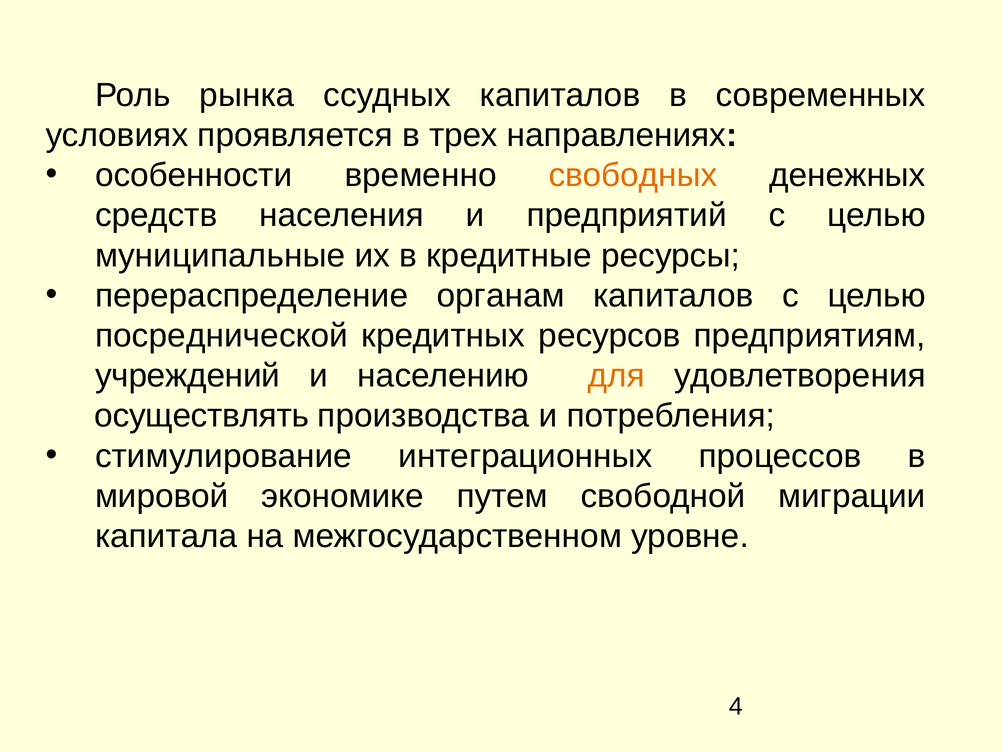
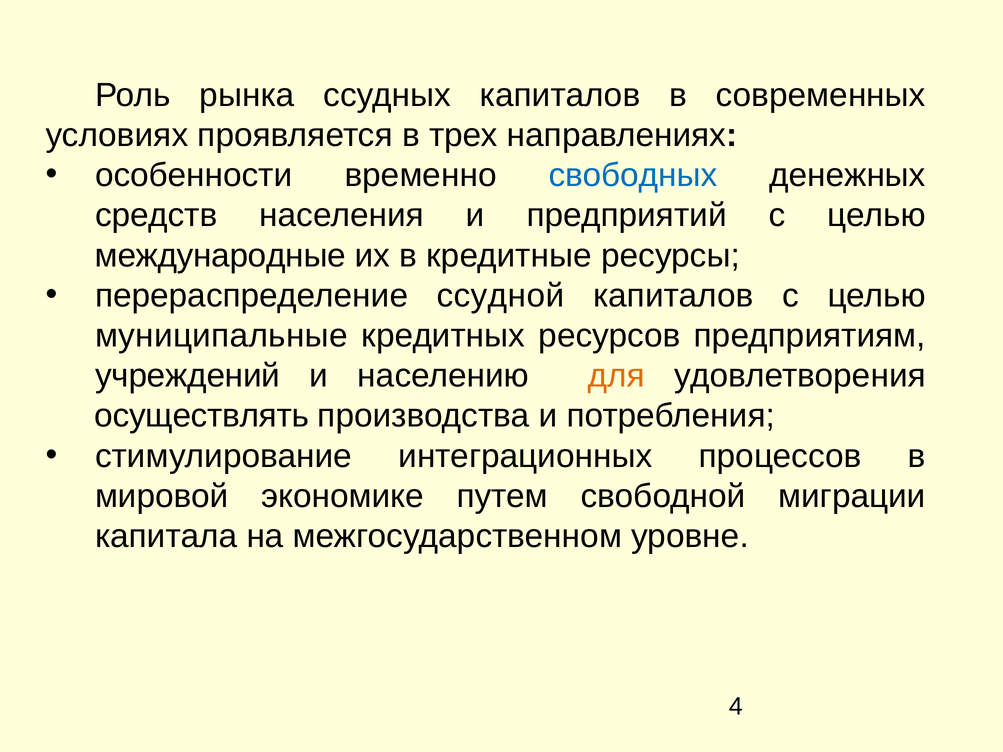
свободных colour: orange -> blue (633, 175)
муниципальные: муниципальные -> международные (220, 256)
органам: органам -> ссудной (500, 296)
посреднической: посреднической -> муниципальные (221, 336)
